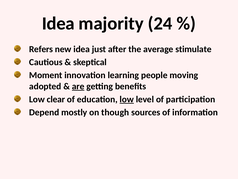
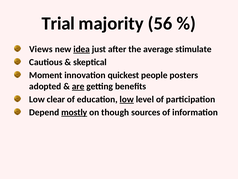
Idea: Idea -> Trial (58, 23)
24: 24 -> 56 (160, 23)
Refers: Refers -> Views (41, 49)
idea underline: none -> present (82, 49)
learning: learning -> quickest (123, 75)
moving: moving -> posters (184, 75)
mostly underline: none -> present (74, 112)
